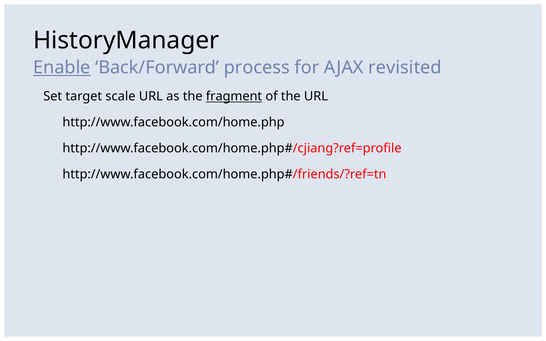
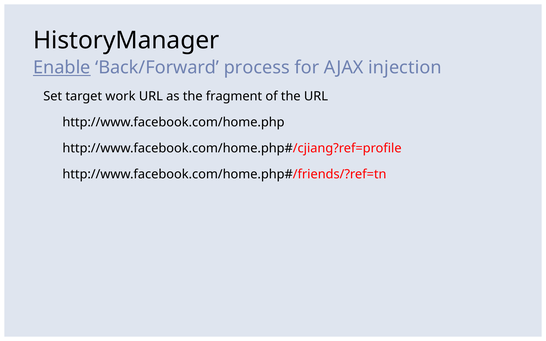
revisited: revisited -> injection (405, 68)
scale: scale -> work (120, 97)
fragment underline: present -> none (234, 97)
